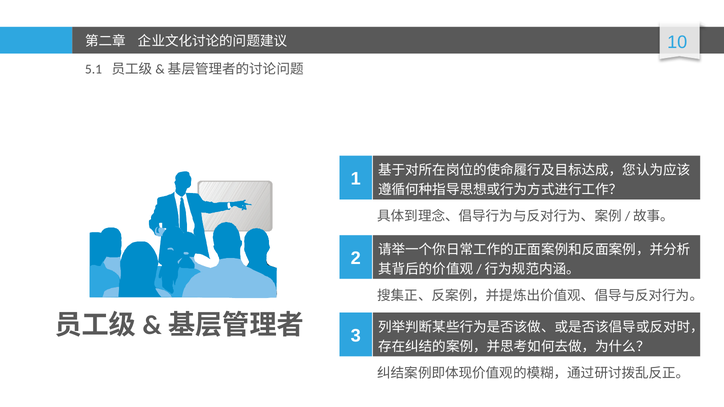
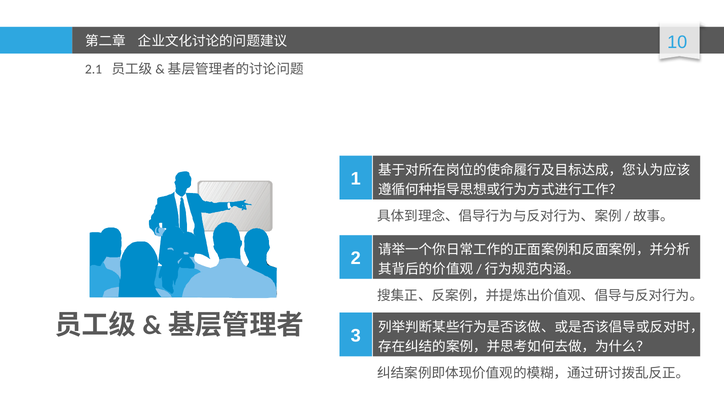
5.1: 5.1 -> 2.1 (94, 69)
